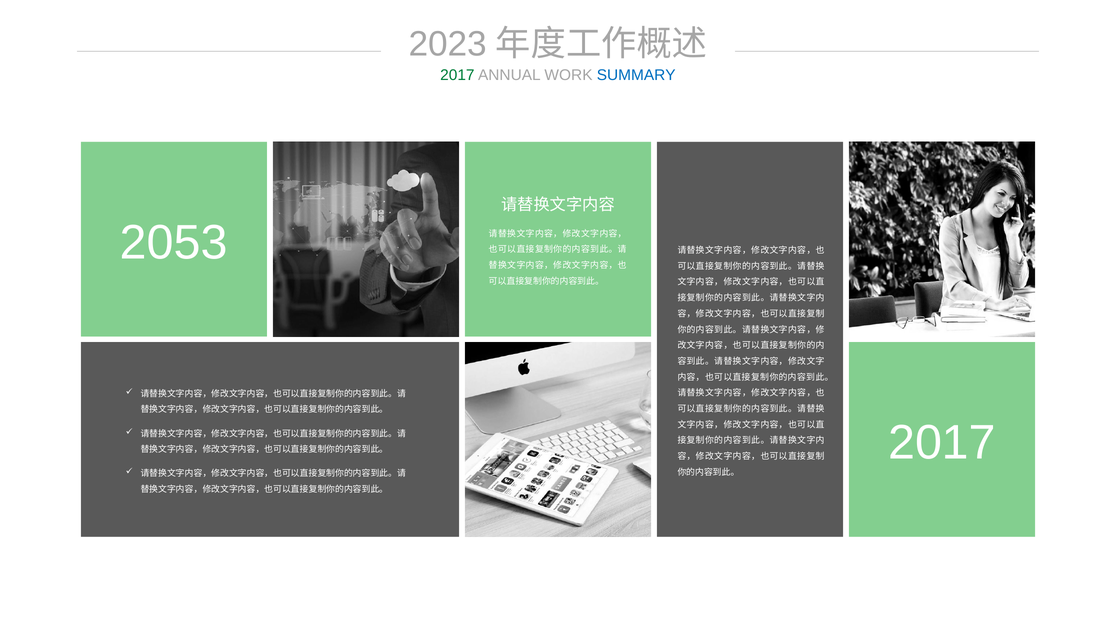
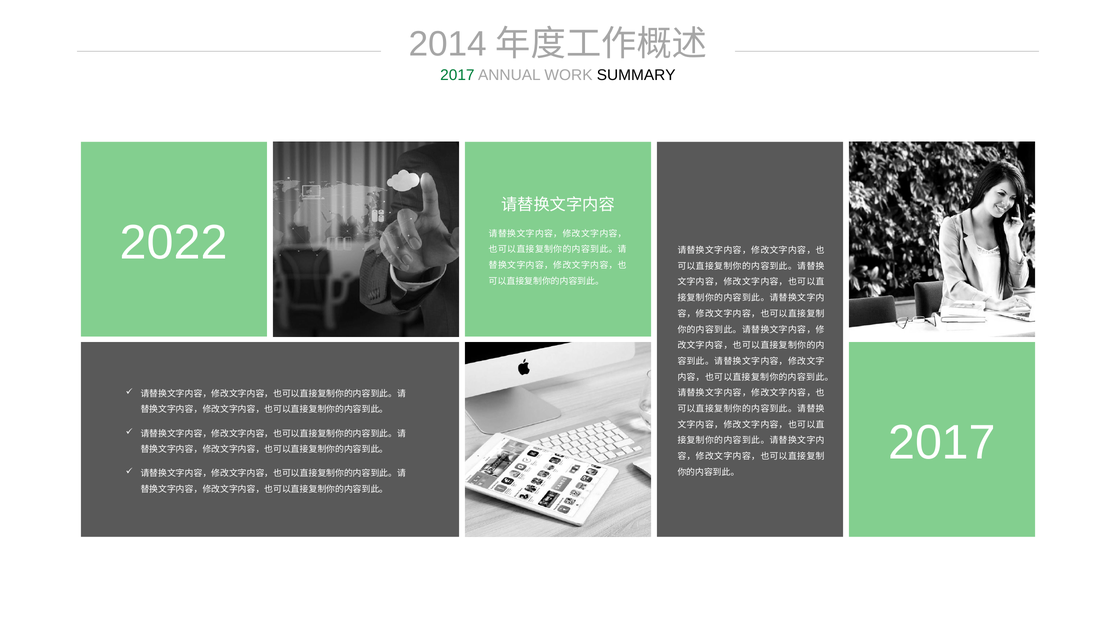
2023: 2023 -> 2014 (448, 44)
SUMMARY colour: blue -> black (636, 75)
2053: 2053 -> 2022 (174, 242)
